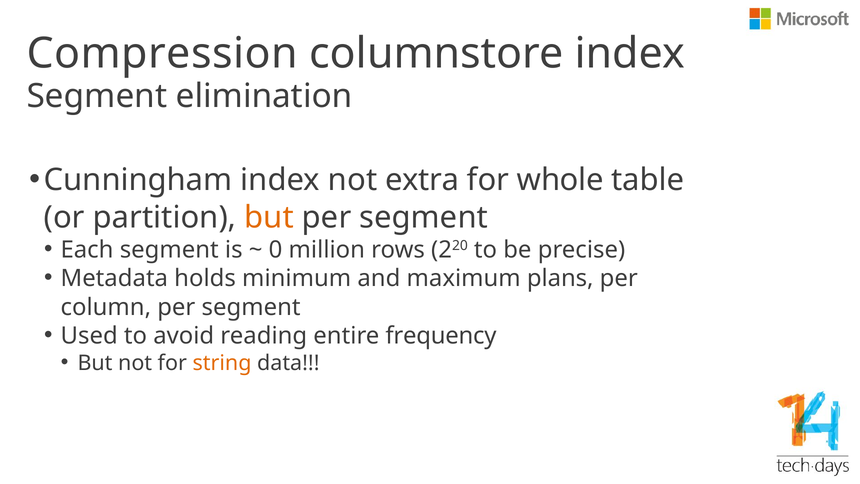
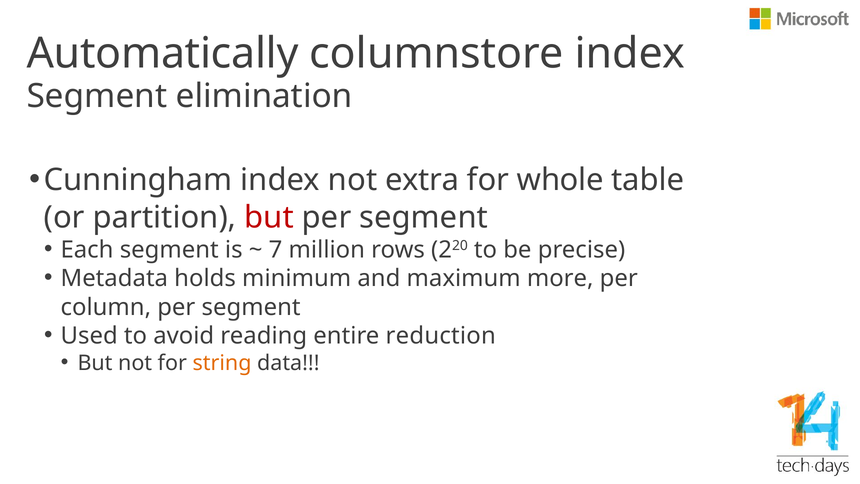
Compression: Compression -> Automatically (163, 53)
but colour: orange -> red (269, 217)
0: 0 -> 7 (276, 250)
plans: plans -> more (560, 278)
frequency: frequency -> reduction (441, 336)
